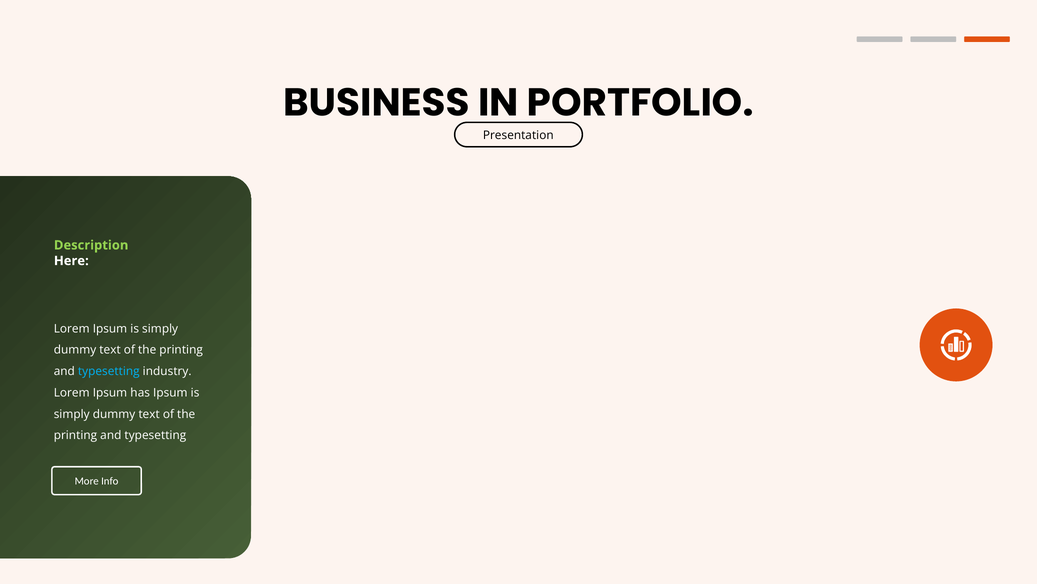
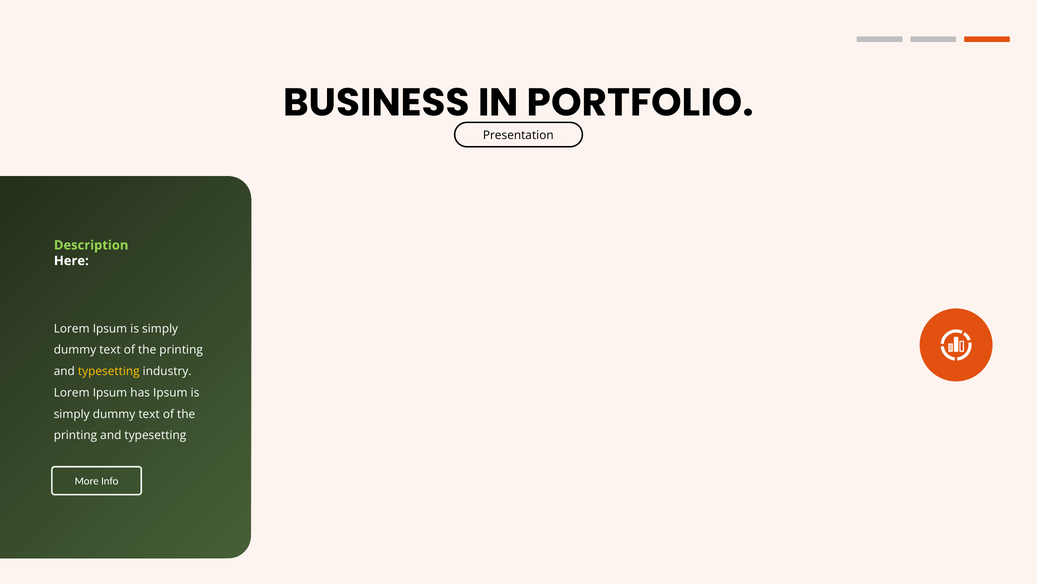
typesetting colour: light blue -> yellow (109, 371)
